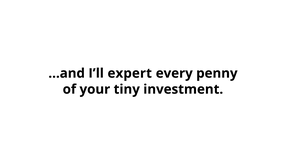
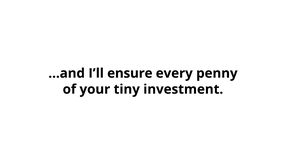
expert: expert -> ensure (130, 73)
